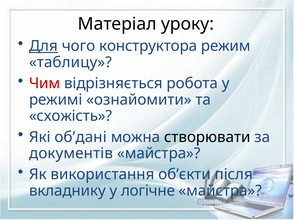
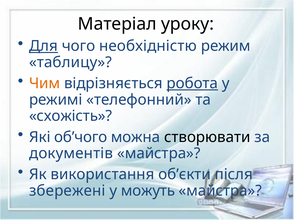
конструктора: конструктора -> необхідністю (148, 46)
Чим colour: red -> orange (45, 84)
робота underline: none -> present (192, 84)
ознайомити: ознайомити -> телефонний (139, 100)
об’дані: об’дані -> об’чого (81, 137)
вкладнику: вкладнику -> збережені (67, 191)
логічне: логічне -> можуть (148, 191)
